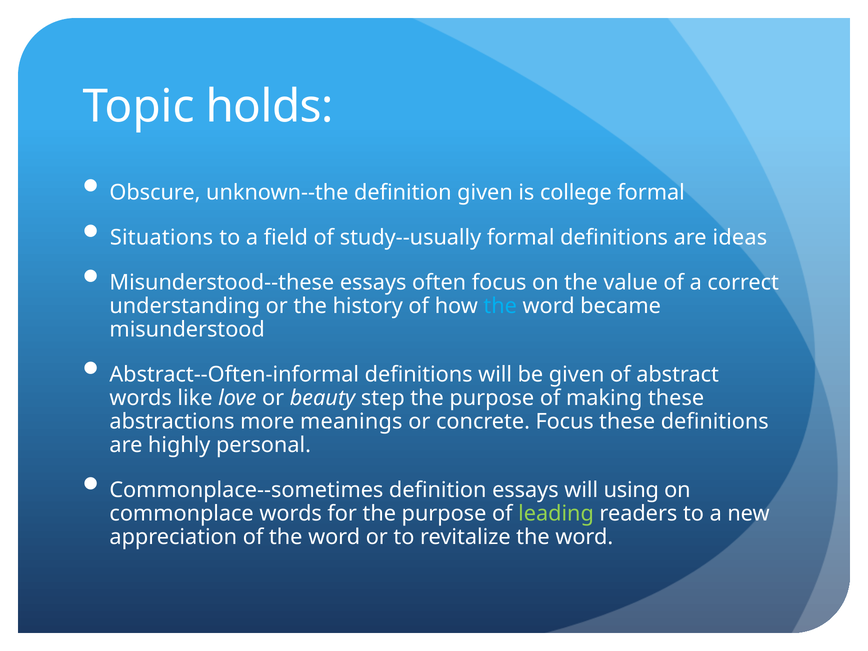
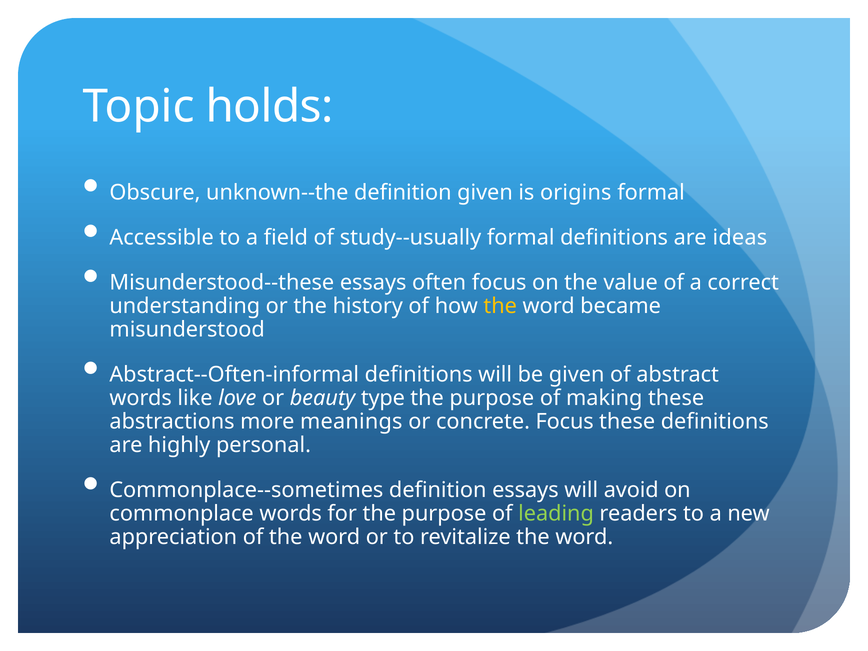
college: college -> origins (576, 192)
Situations: Situations -> Accessible (162, 238)
the colour: light blue -> yellow (500, 306)
step: step -> type (383, 398)
using: using -> avoid (631, 490)
